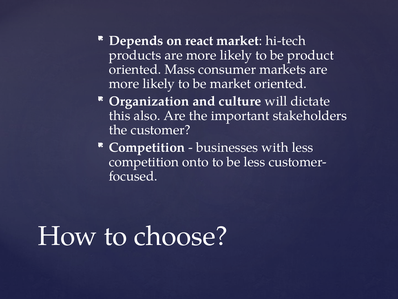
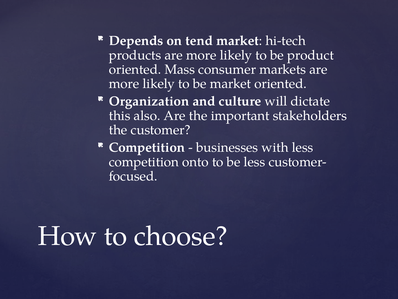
react: react -> tend (199, 41)
